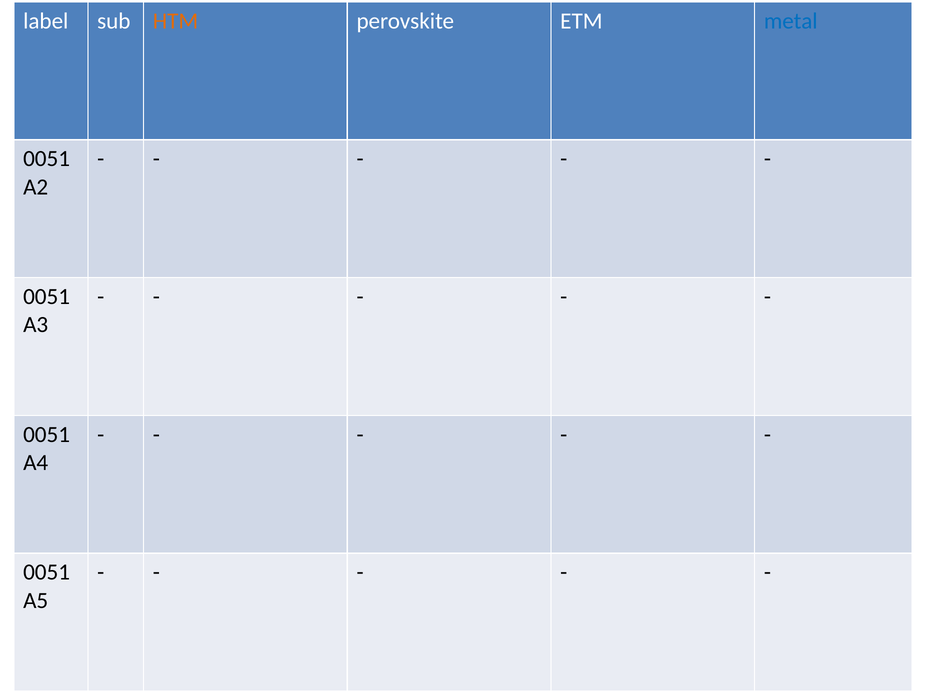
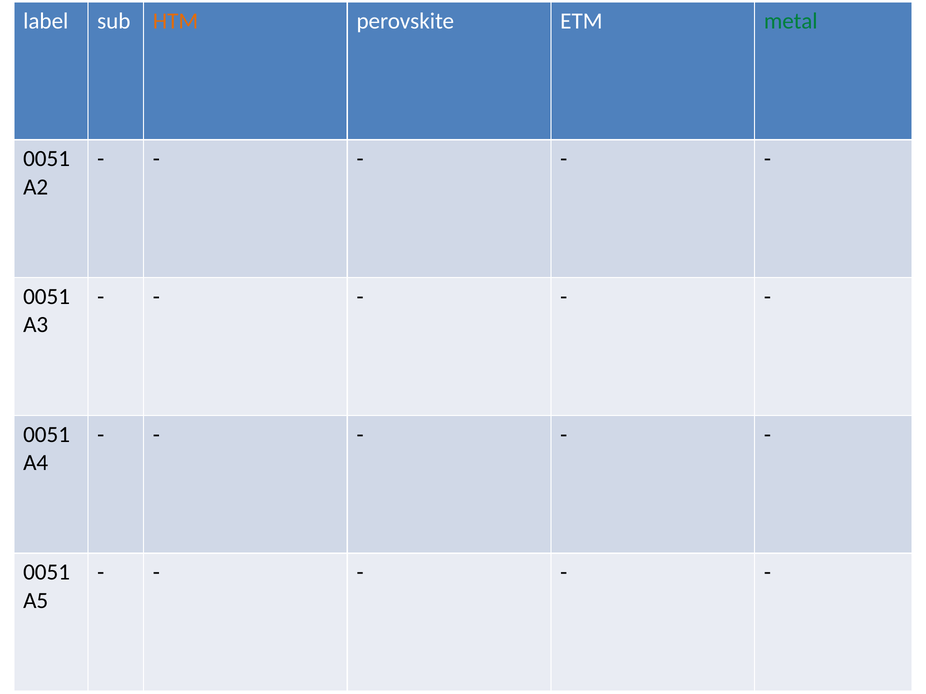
metal colour: blue -> green (791, 21)
